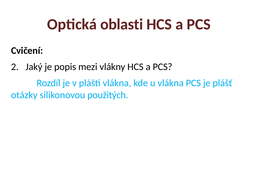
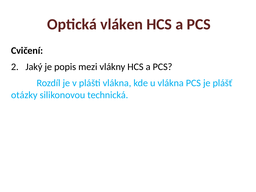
oblasti: oblasti -> vláken (122, 24)
použitých: použitých -> technická (108, 95)
